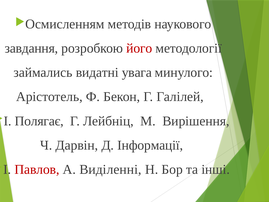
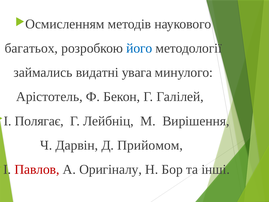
завдання: завдання -> багатьох (31, 48)
його colour: red -> blue (139, 48)
Інформації: Інформації -> Прийомом (150, 145)
Виділенні: Виділенні -> Оригіналу (111, 169)
